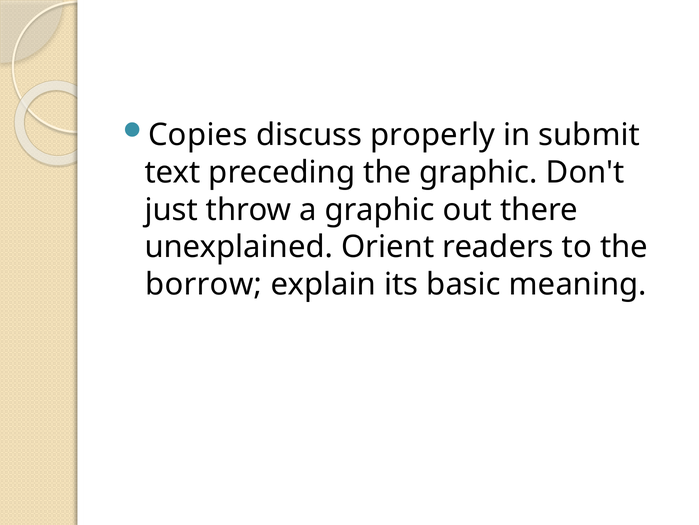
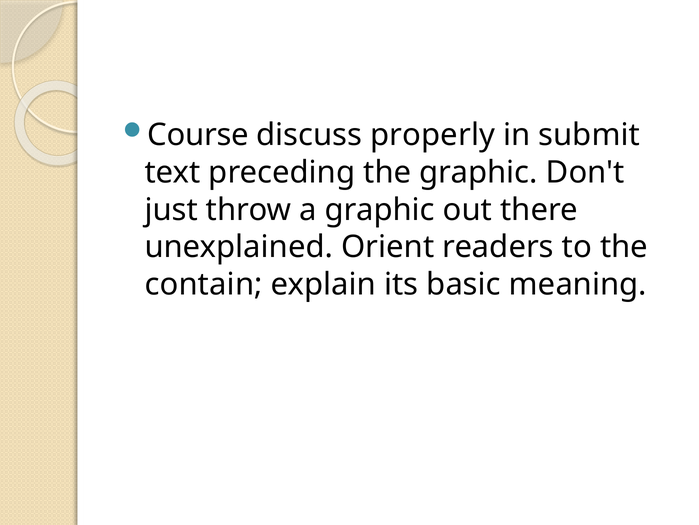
Copies: Copies -> Course (198, 135)
borrow: borrow -> contain (204, 284)
